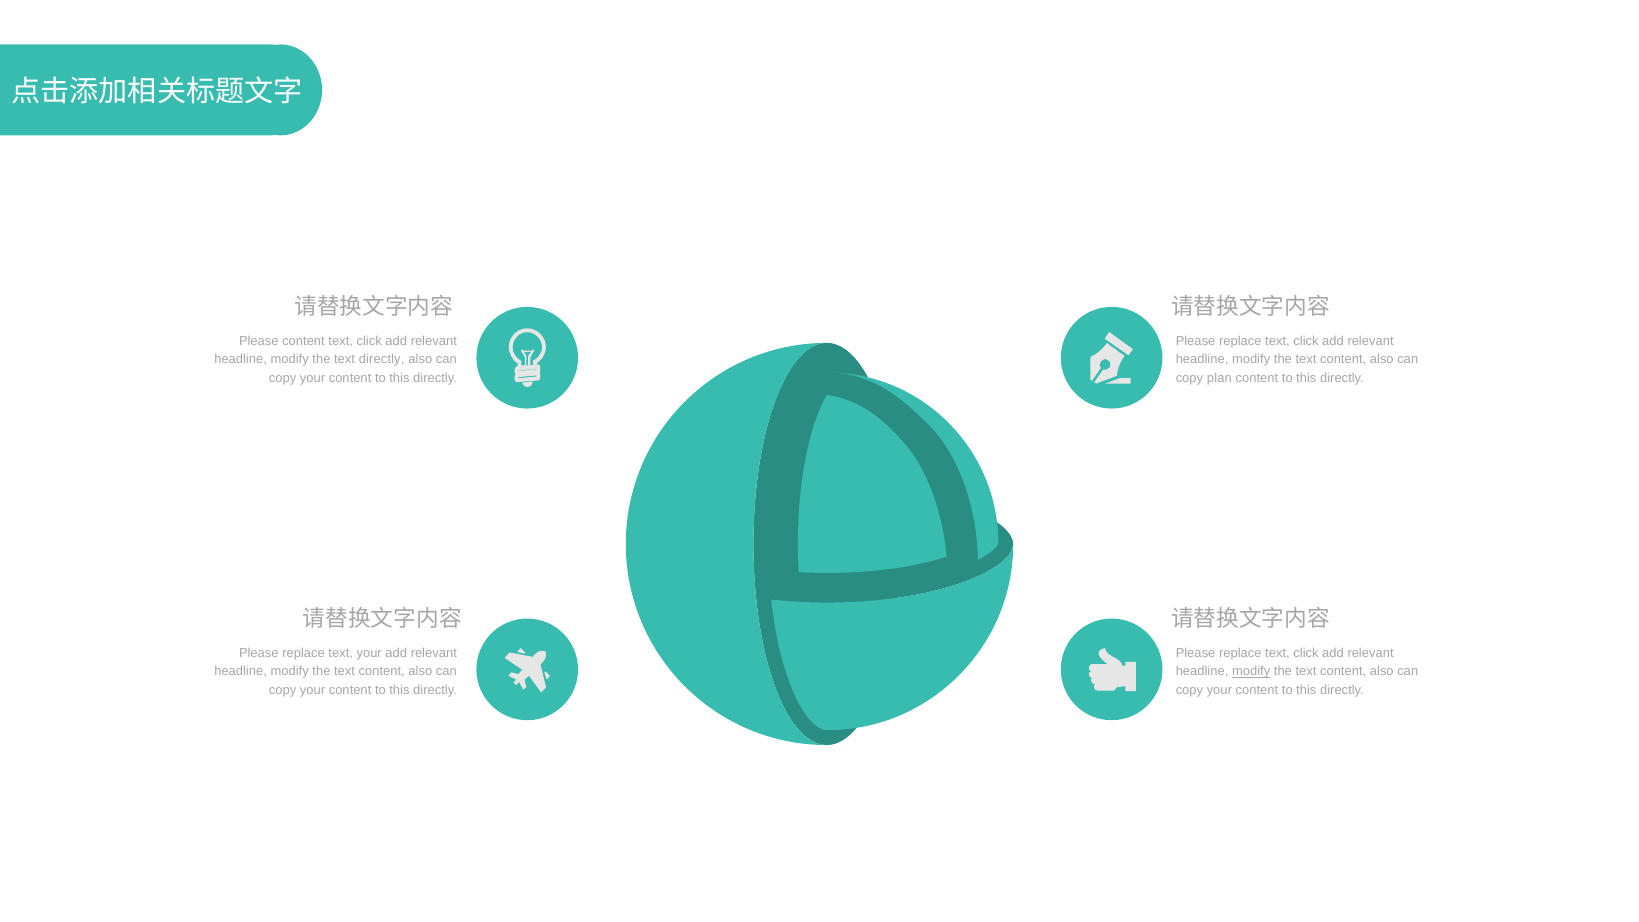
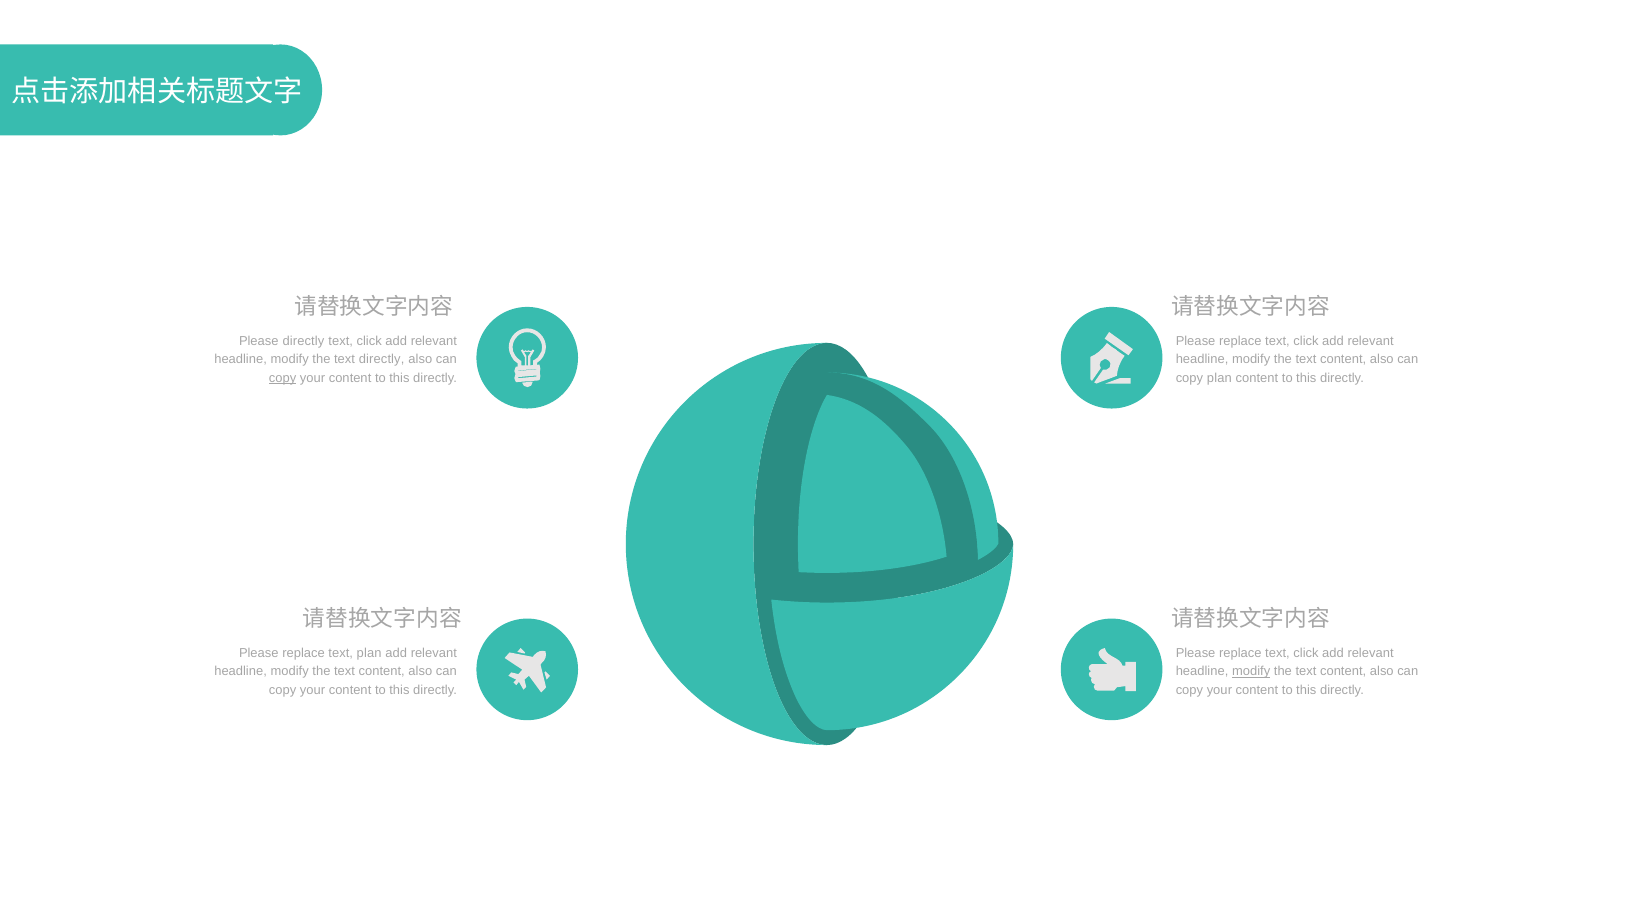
Please content: content -> directly (303, 341)
copy underline: none -> present (283, 378)
text your: your -> plan (369, 653)
